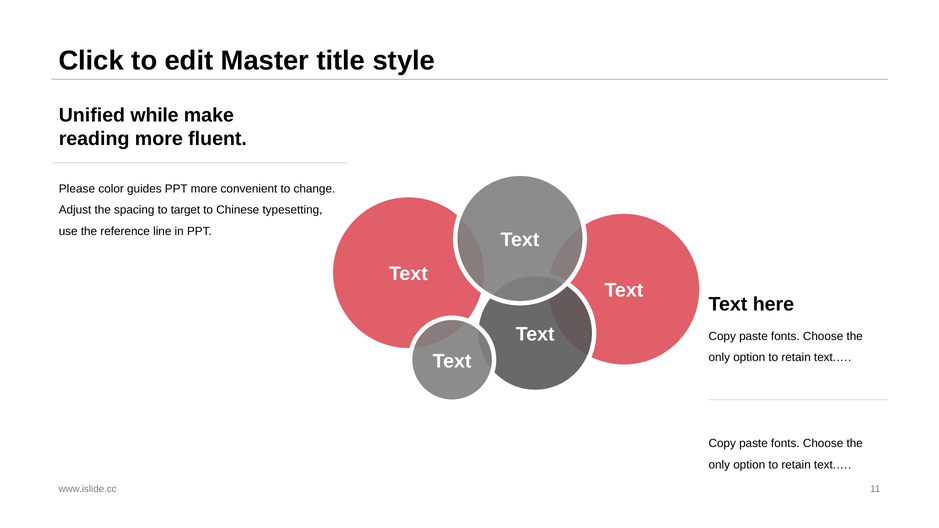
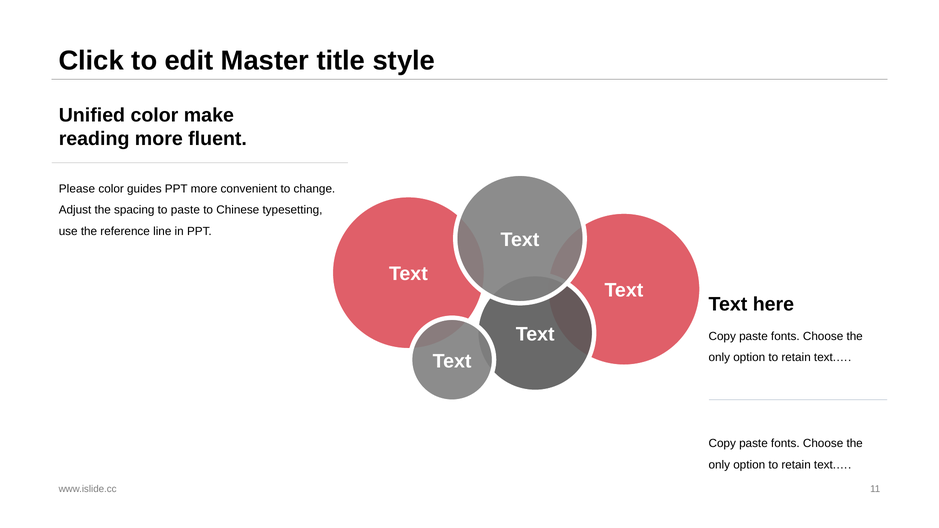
Unified while: while -> color (154, 115)
to target: target -> paste (185, 210)
